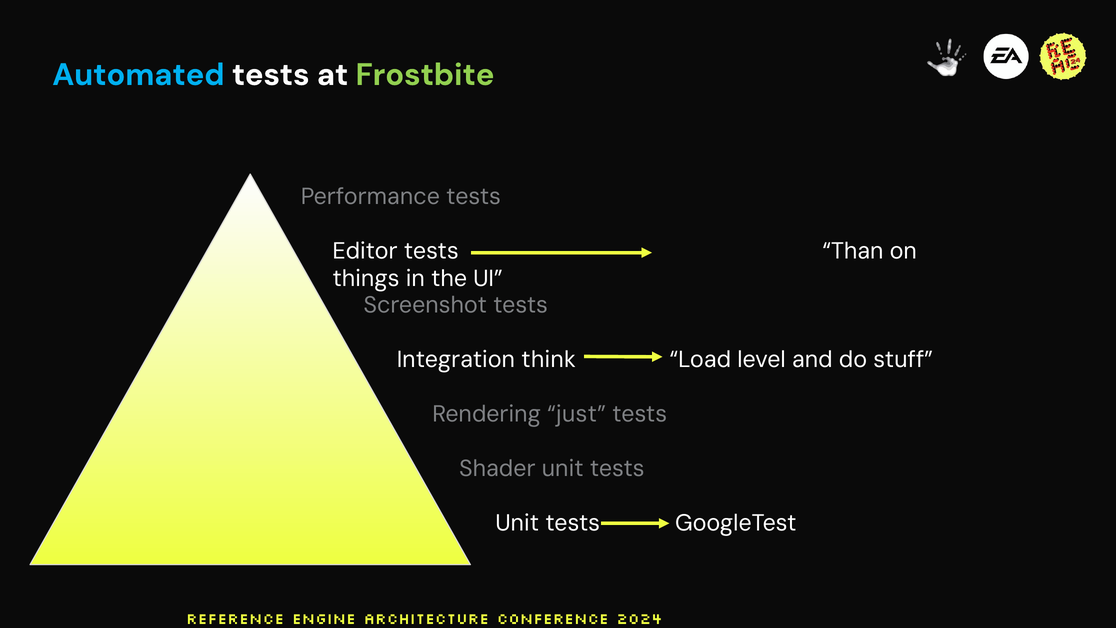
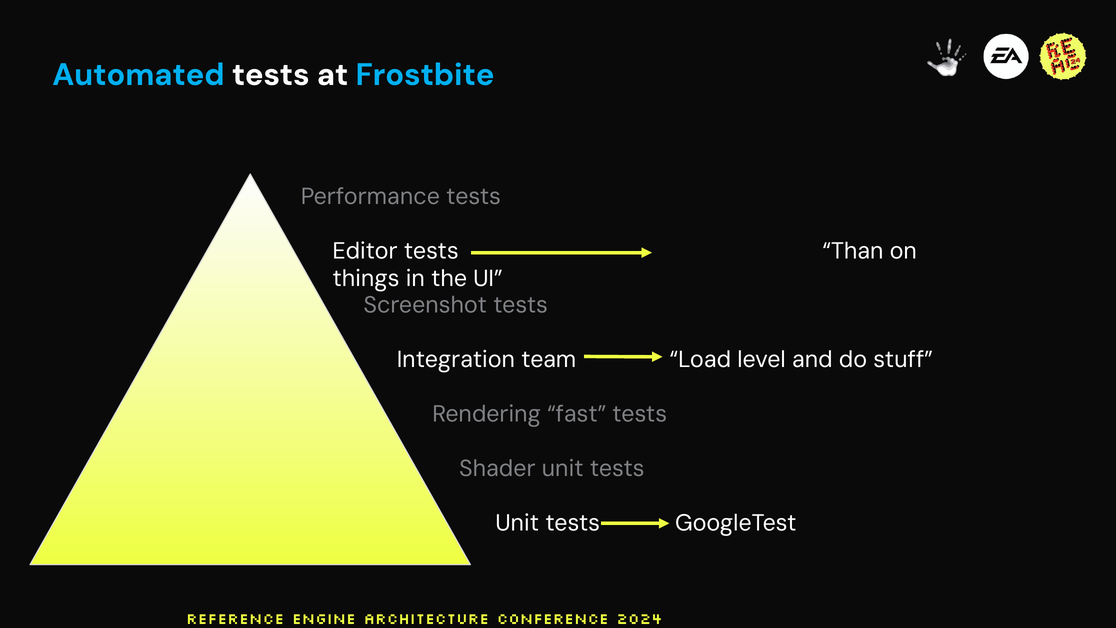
Frostbite colour: light green -> light blue (425, 75)
think: think -> team (549, 360)
just: just -> fast (577, 414)
